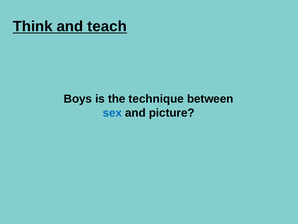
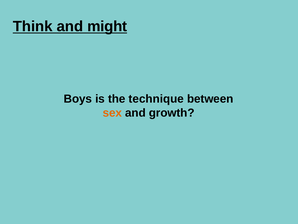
teach: teach -> might (107, 26)
sex colour: blue -> orange (112, 113)
picture: picture -> growth (172, 113)
